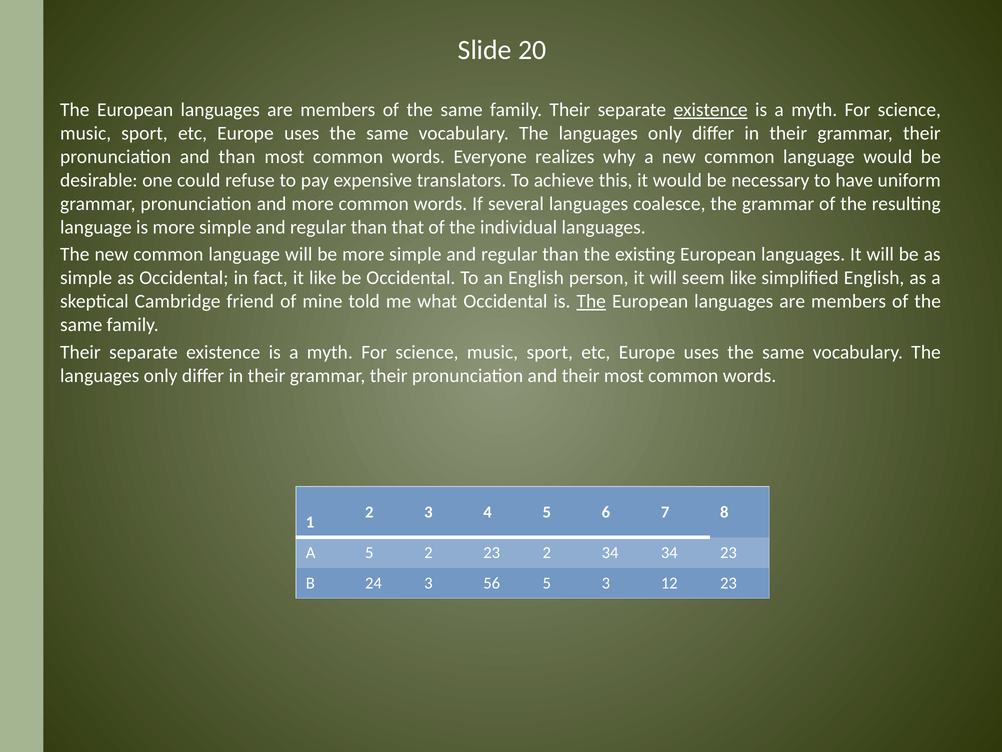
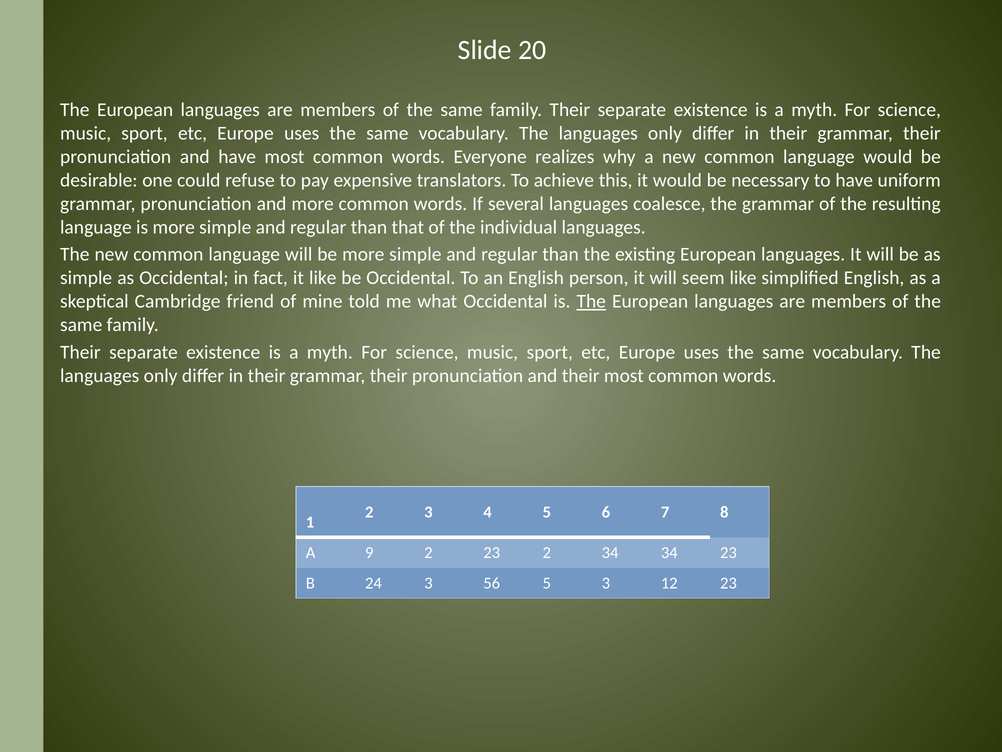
existence underline: present -> none (711, 110)
and than: than -> have (237, 157)
A 5: 5 -> 9 (369, 552)
